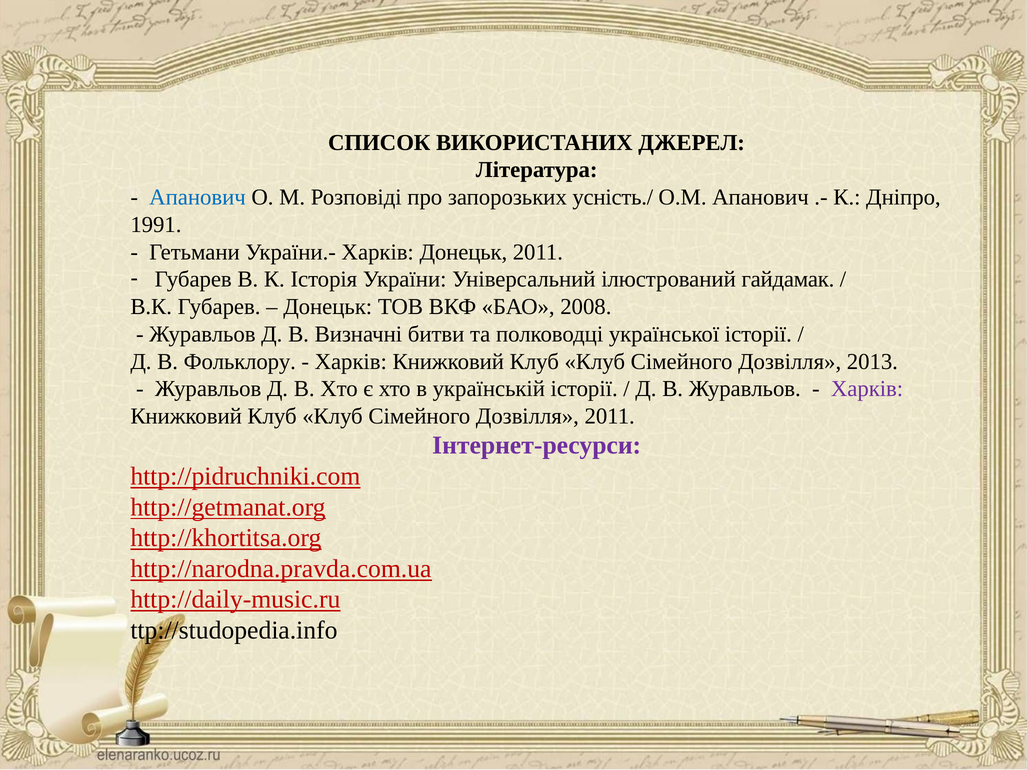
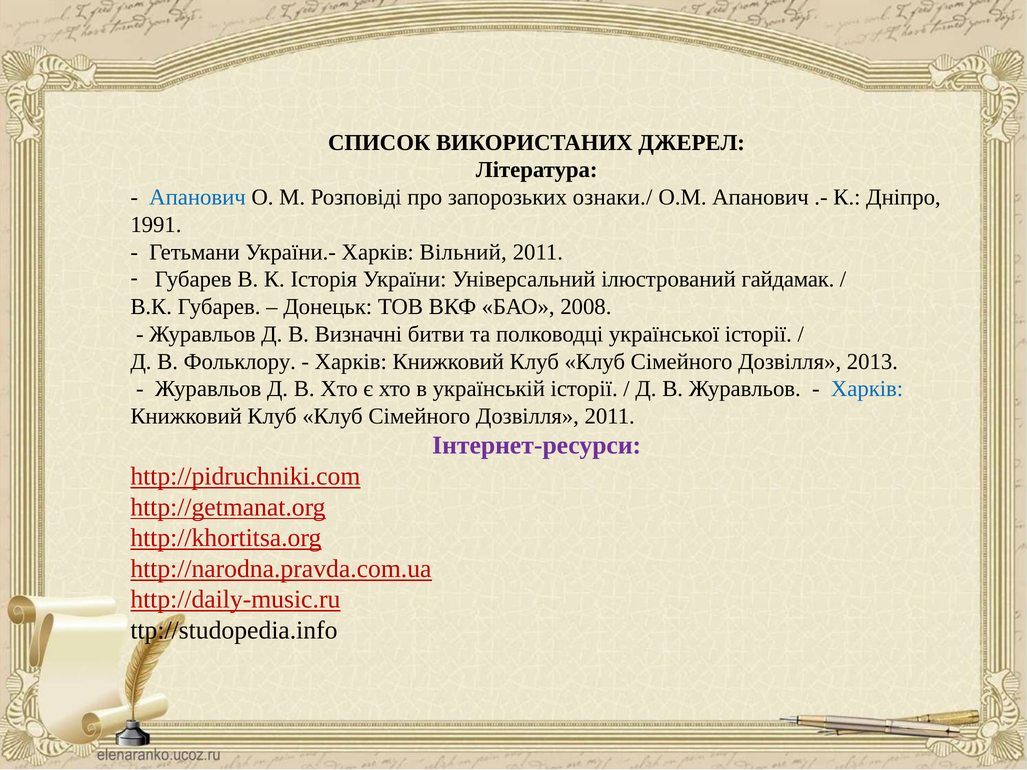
усність./: усність./ -> ознаки./ (613, 197)
Харків Донецьк: Донецьк -> Вільний (463, 252)
Харків colour: purple -> blue (867, 389)
